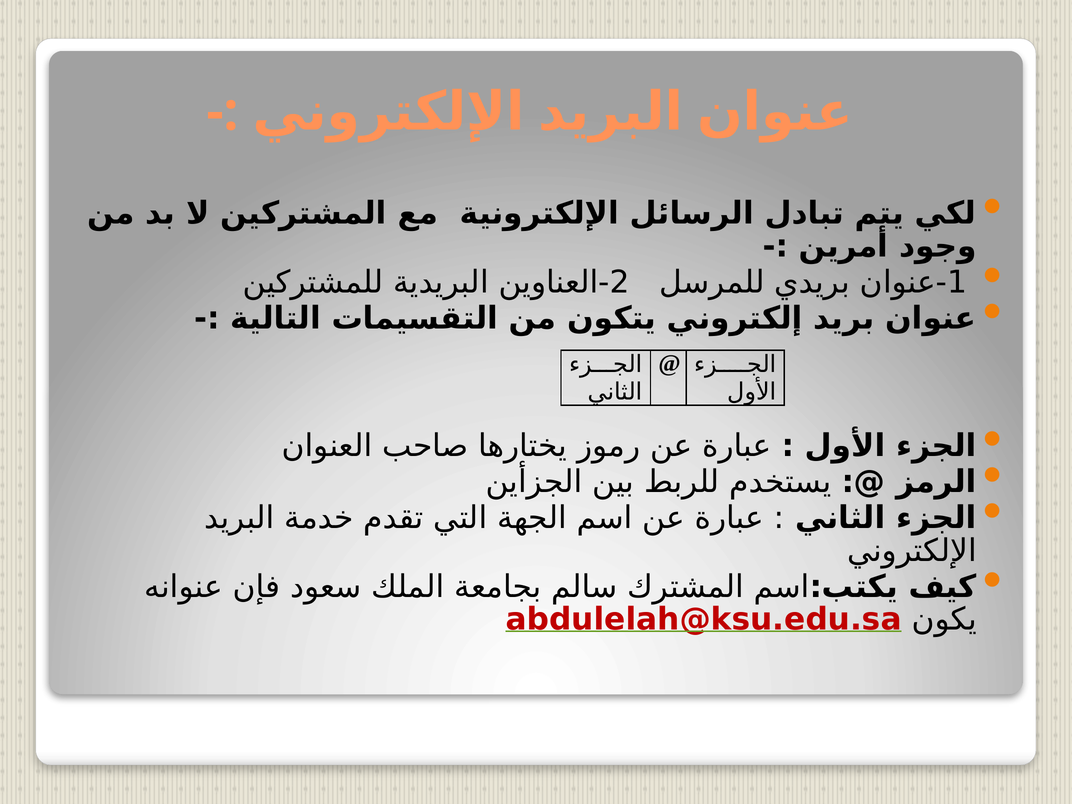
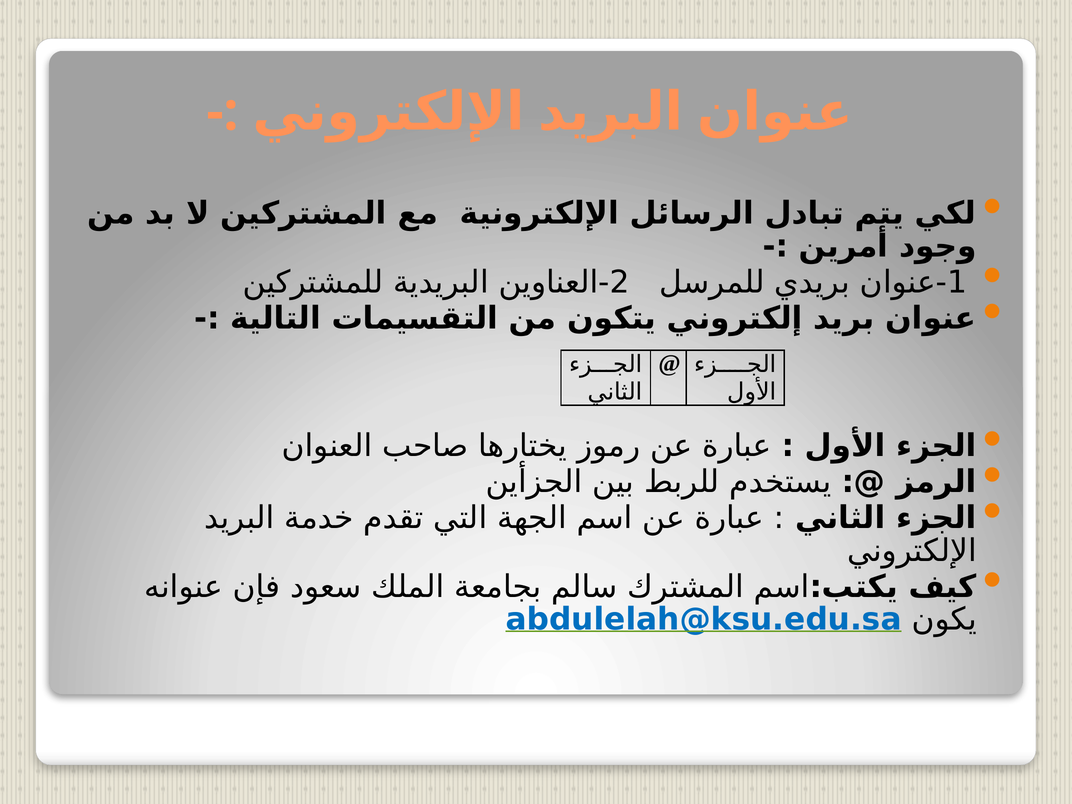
abdulelah@ksu.edu.sa colour: red -> blue (704, 619)
